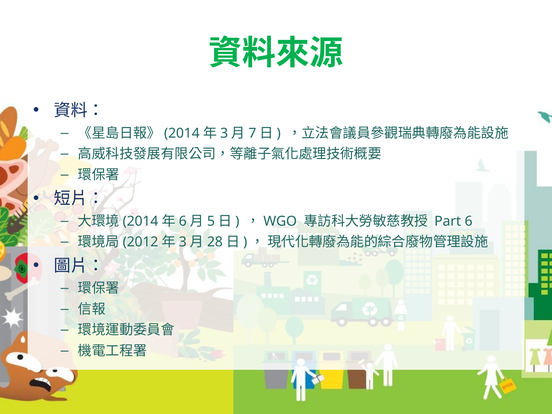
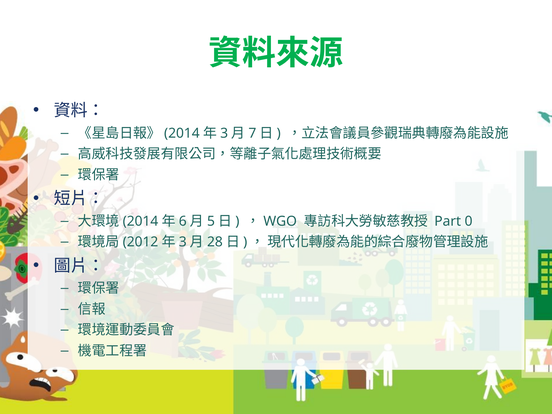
6: 6 -> 0 (469, 221)
